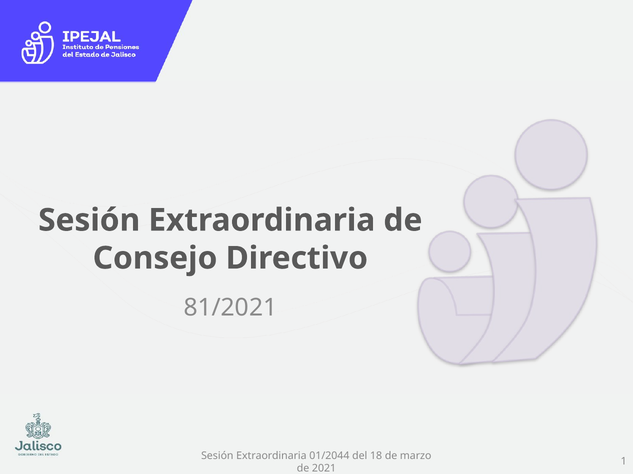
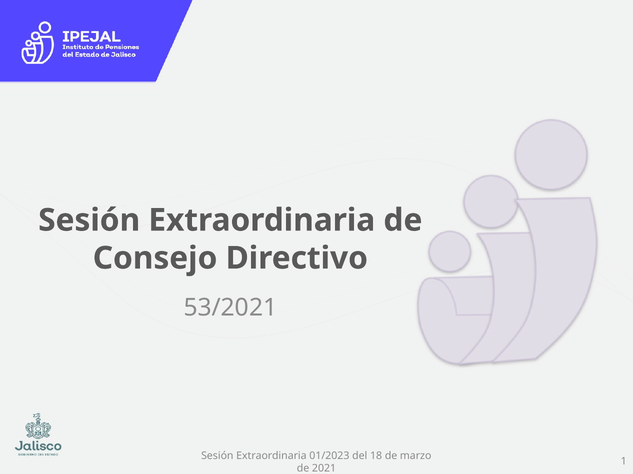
81/2021: 81/2021 -> 53/2021 (230, 308)
01/2044: 01/2044 -> 01/2023 (329, 456)
